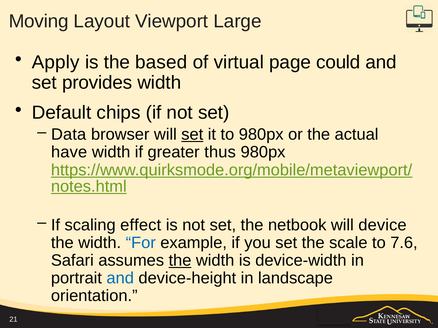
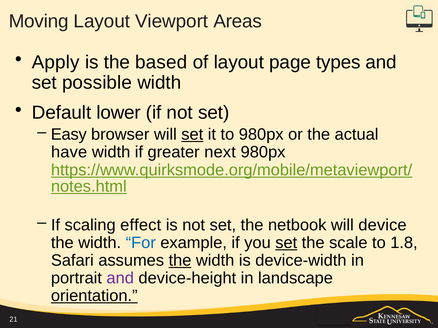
Large: Large -> Areas (238, 21)
of virtual: virtual -> layout (239, 62)
could: could -> types (338, 62)
provides: provides -> possible (97, 83)
chips: chips -> lower (119, 113)
Data: Data -> Easy (69, 135)
thus: thus -> next (220, 152)
set underline: none -> present (286, 243)
7.6: 7.6 -> 1.8 (404, 243)
and colour: blue -> purple (120, 279)
orientation underline: none -> present (94, 296)
